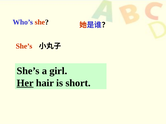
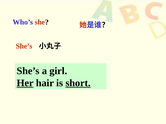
short underline: none -> present (78, 83)
